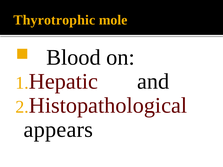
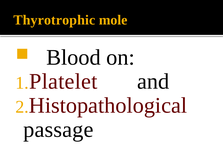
Hepatic: Hepatic -> Platelet (63, 82)
appears: appears -> passage (58, 130)
